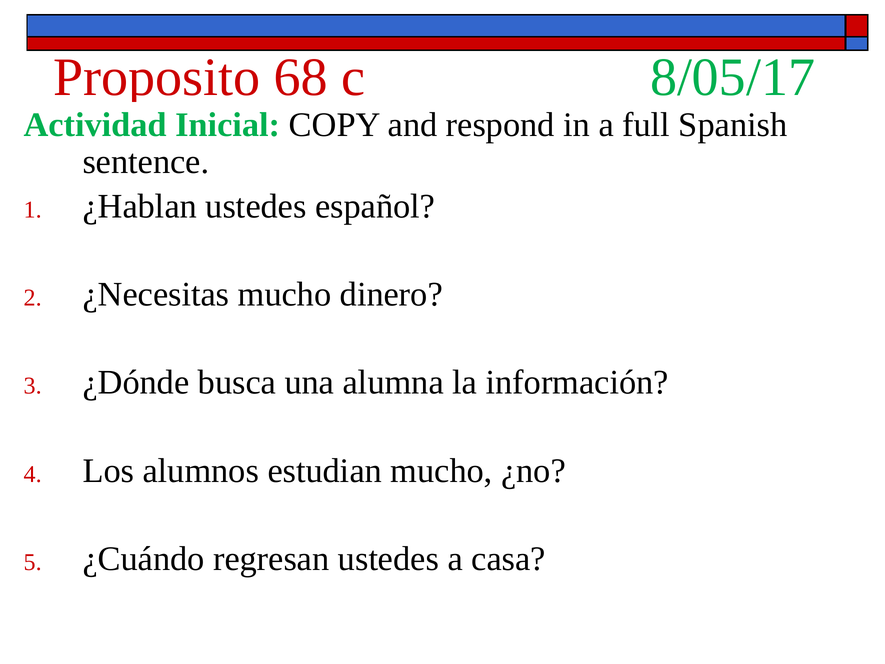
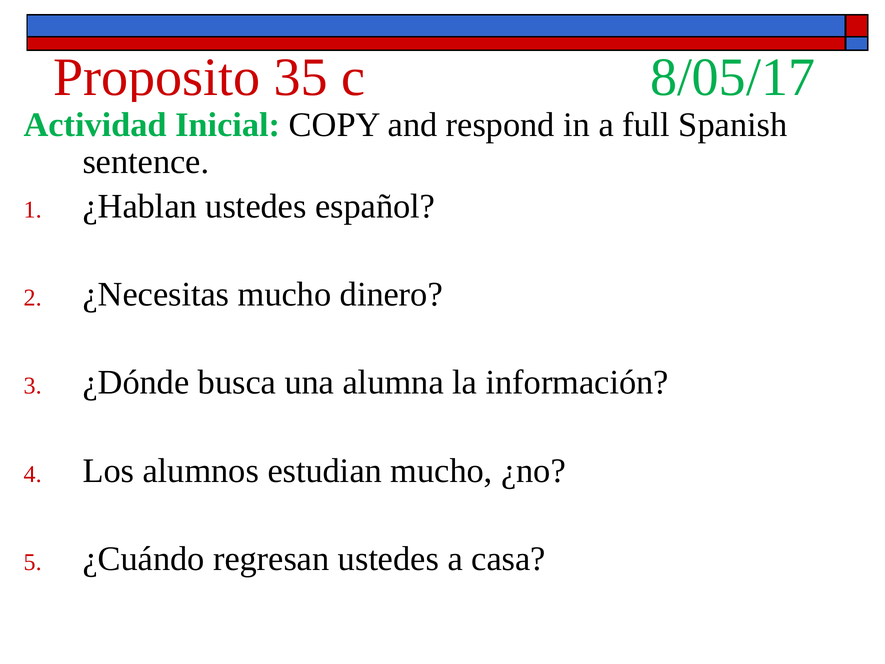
68: 68 -> 35 (301, 78)
